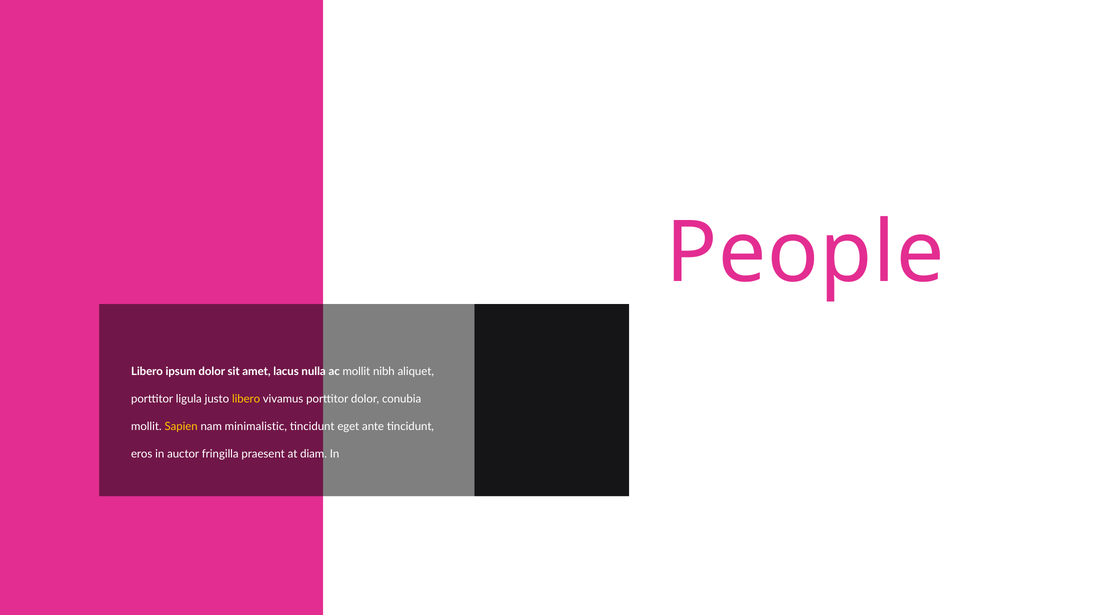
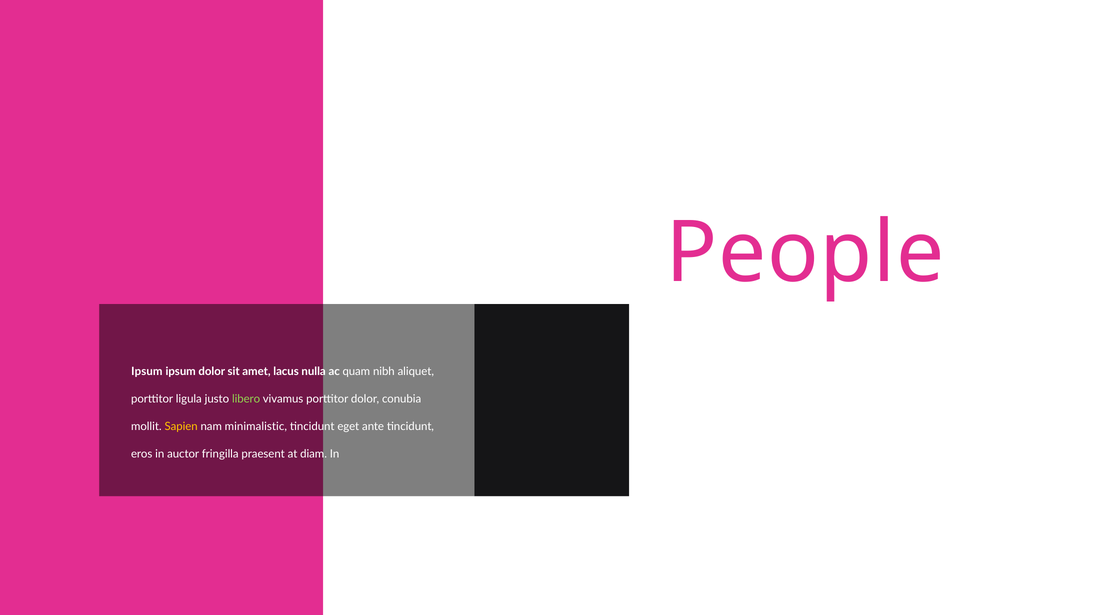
Libero: Libero -> Ipsum (147, 372)
ac mollit: mollit -> quam (356, 372)
libero colour: yellow -> light green (246, 399)
